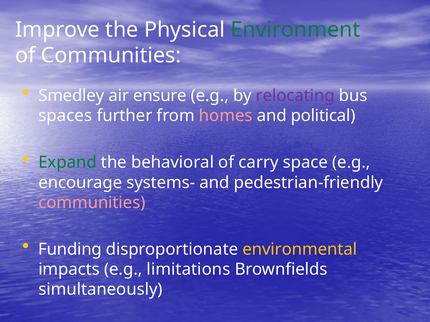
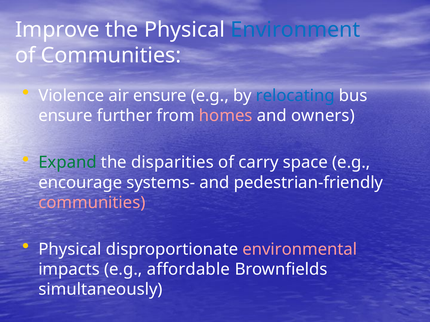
Environment colour: green -> blue (295, 30)
Smedley: Smedley -> Violence (71, 96)
relocating colour: purple -> blue (295, 96)
spaces: spaces -> ensure (65, 116)
political: political -> owners (323, 116)
behavioral: behavioral -> disparities (172, 163)
Funding: Funding -> Physical (70, 250)
environmental colour: yellow -> pink (300, 250)
limitations: limitations -> affordable (188, 270)
